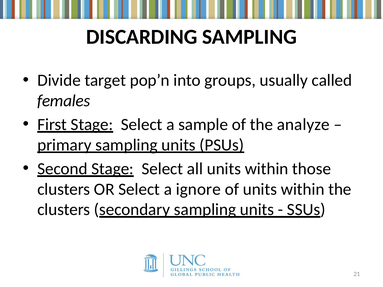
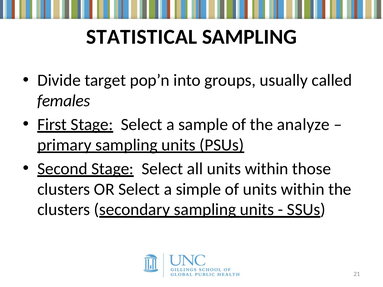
DISCARDING: DISCARDING -> STATISTICAL (142, 37)
ignore: ignore -> simple (198, 189)
